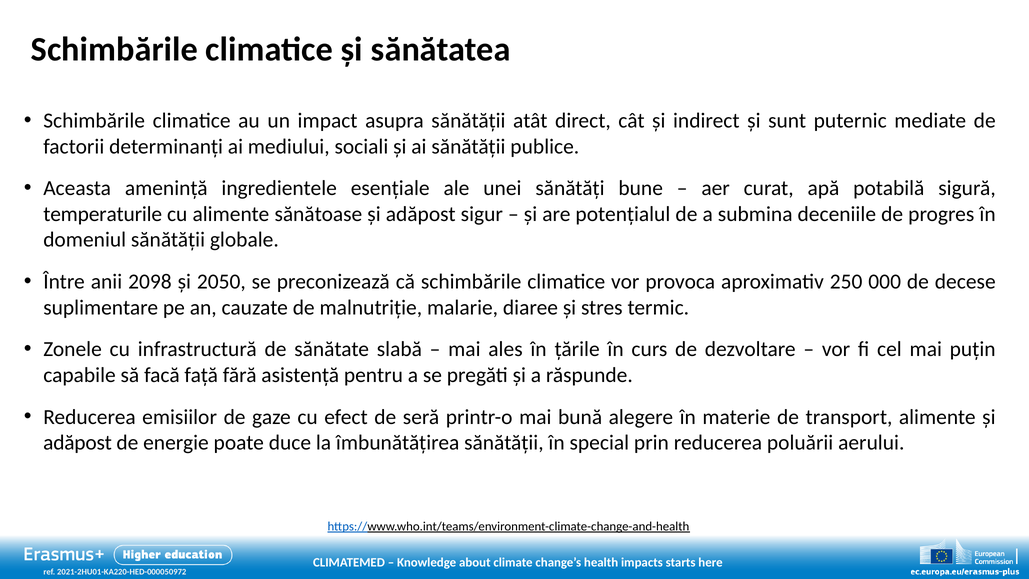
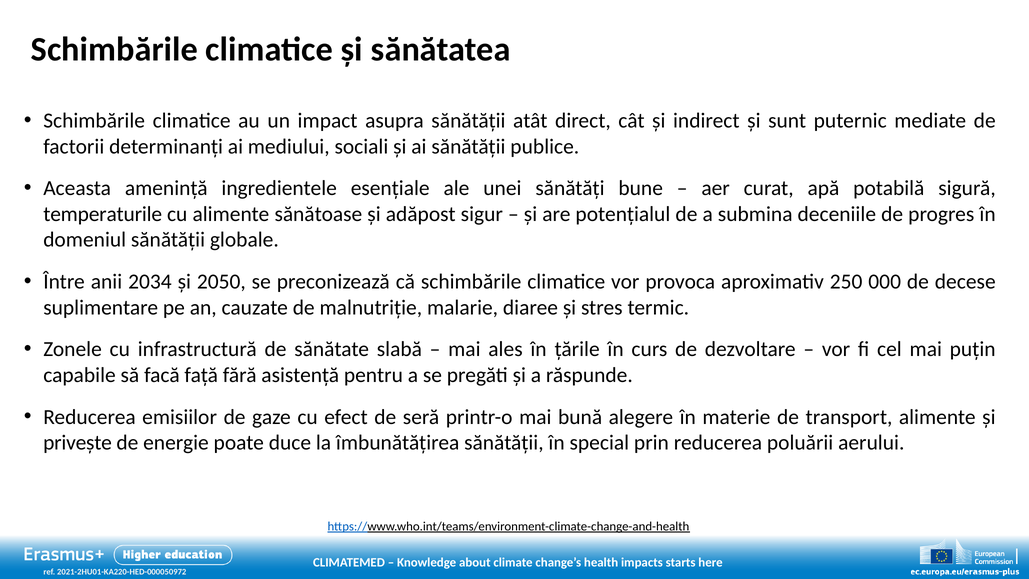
2098: 2098 -> 2034 (150, 282)
adăpost: adăpost -> privește (78, 443)
